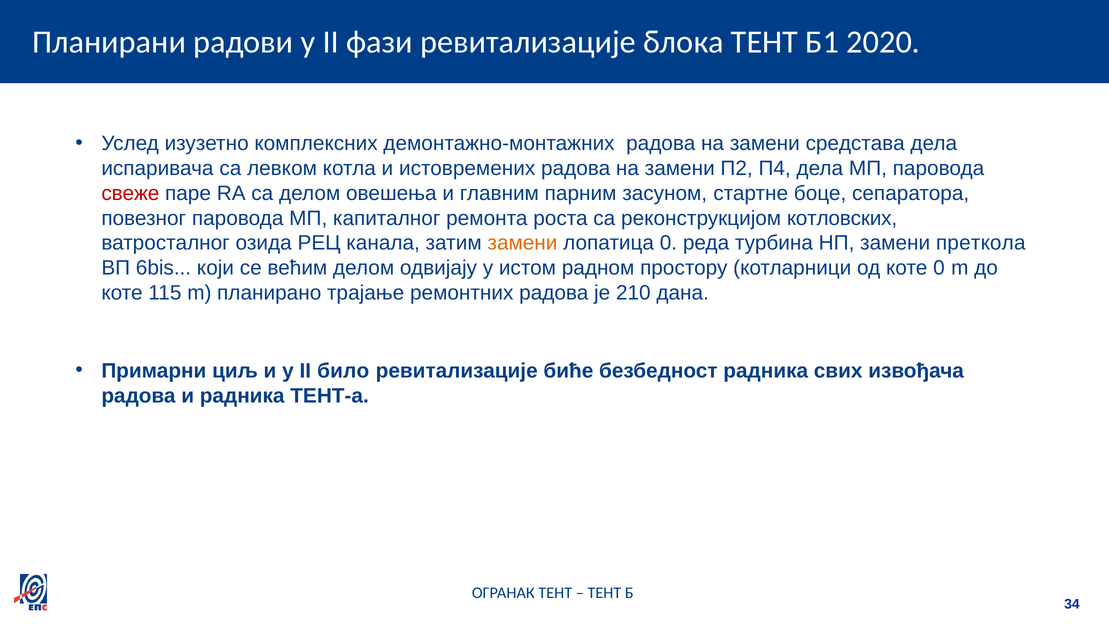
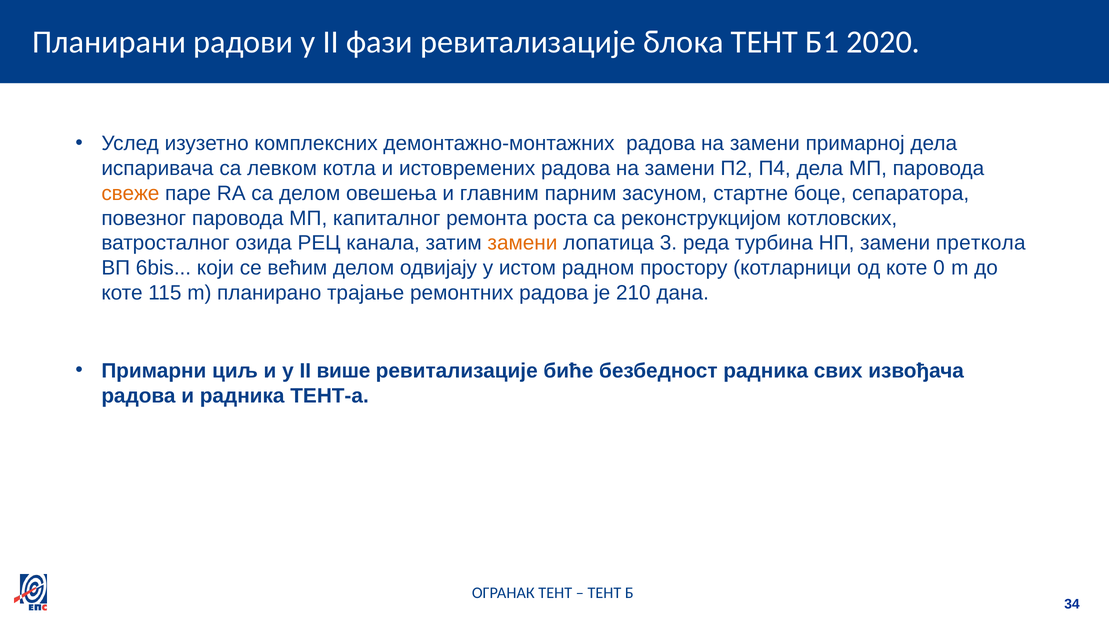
средстава: средстава -> примарној (855, 143)
свеже colour: red -> orange (130, 193)
лопатица 0: 0 -> 3 (668, 243)
било: било -> више (343, 371)
